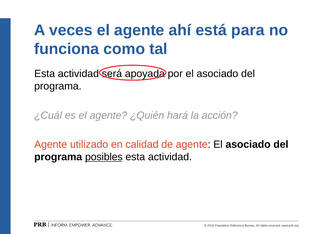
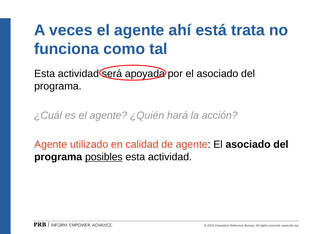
para: para -> trata (248, 30)
